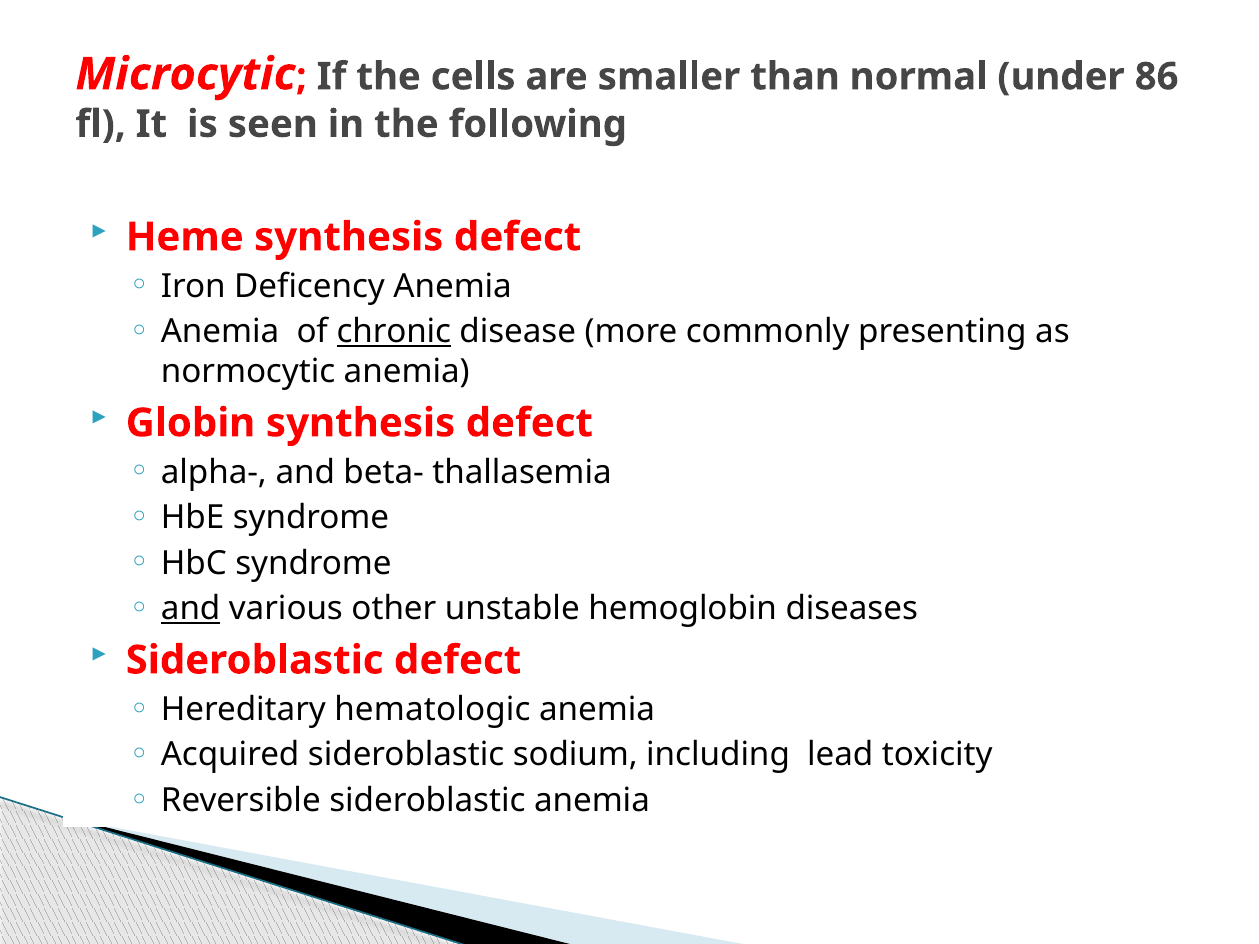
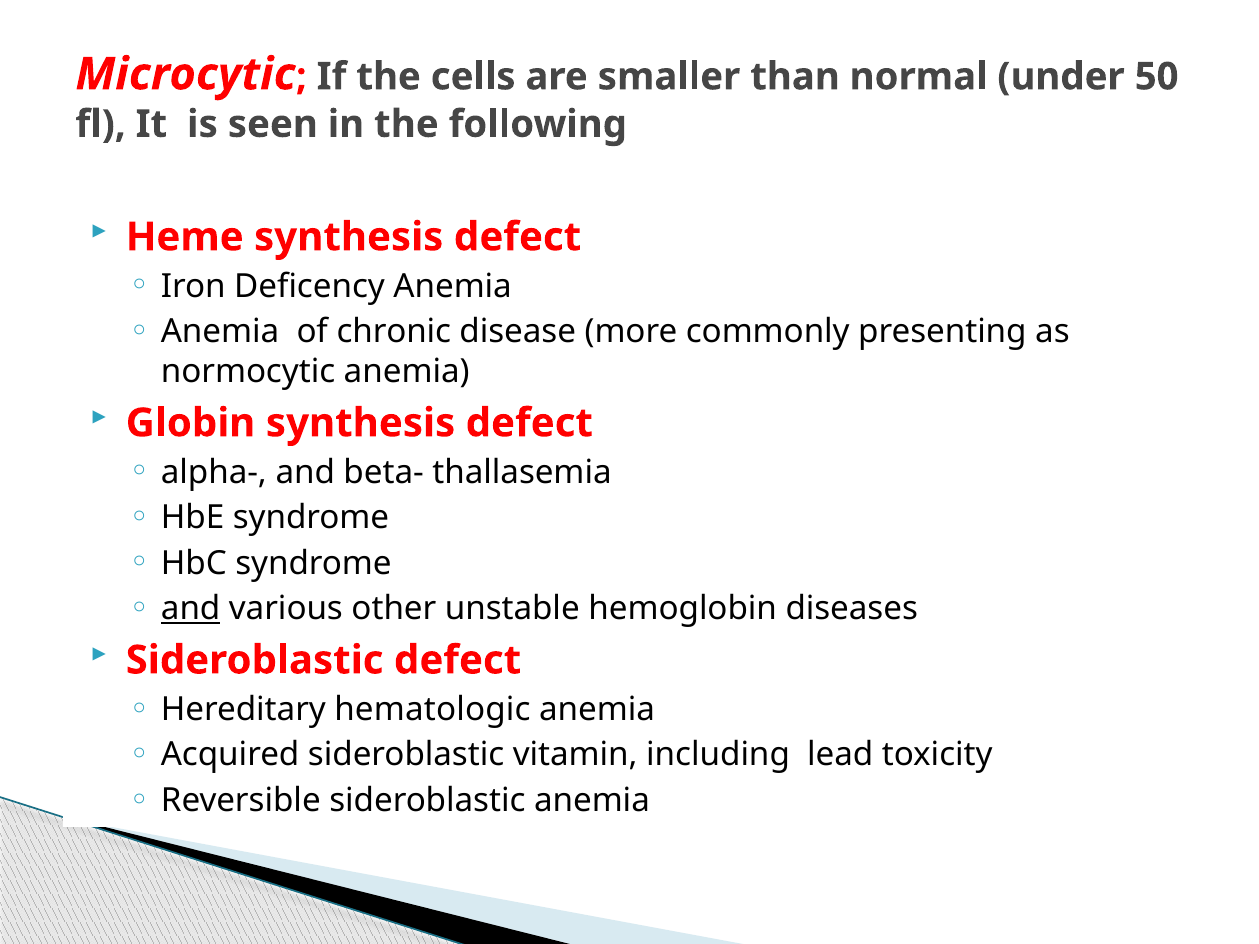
86: 86 -> 50 (1157, 77)
chronic underline: present -> none (394, 332)
sodium: sodium -> vitamin (575, 755)
